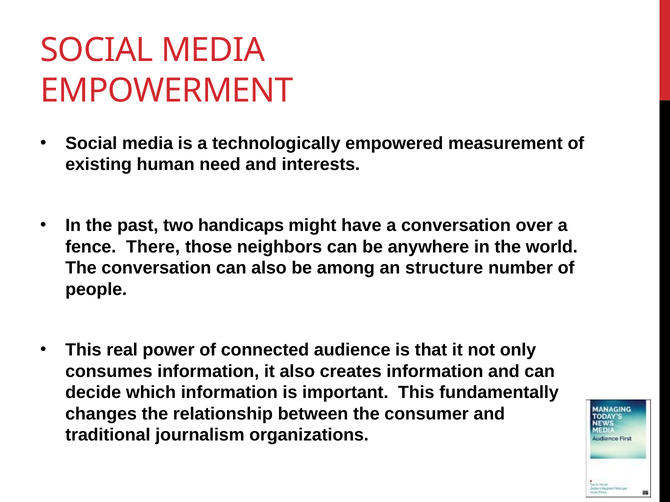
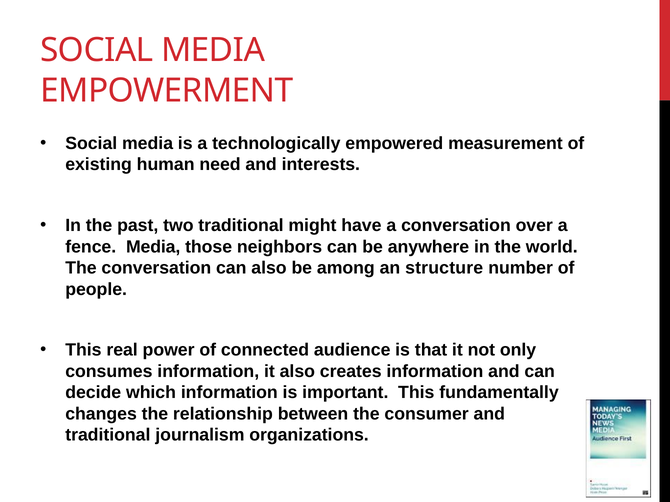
two handicaps: handicaps -> traditional (241, 226)
fence There: There -> Media (153, 247)
